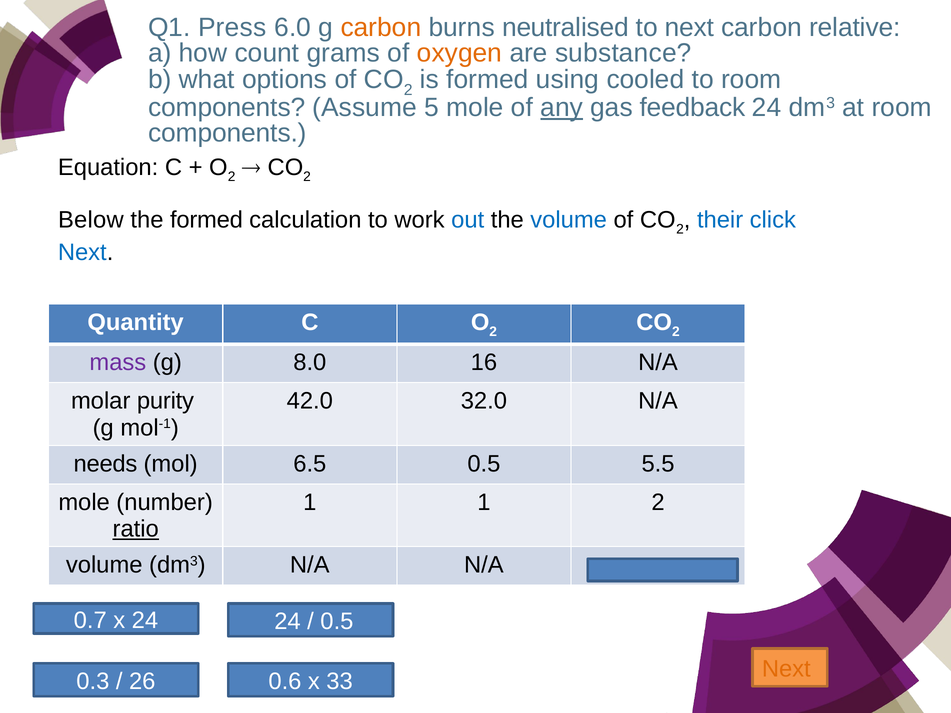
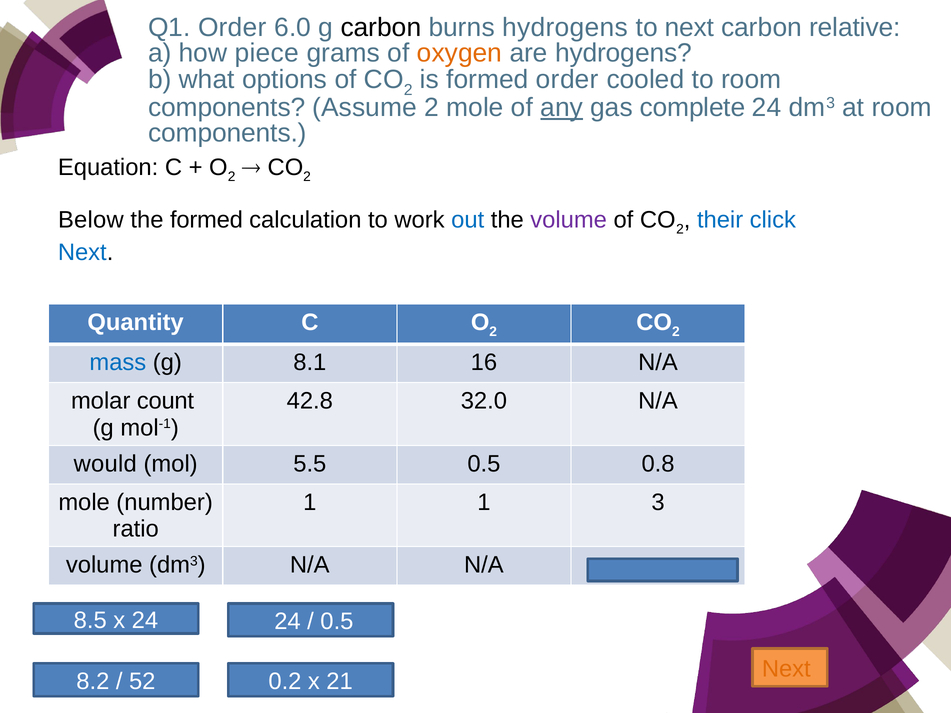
Q1 Press: Press -> Order (232, 28)
carbon colour: orange -> black (381, 28)
burns neutralised: neutralised -> hydrogens (565, 28)
count: count -> piece (267, 53)
are substance: substance -> hydrogens (623, 53)
formed using: using -> order (567, 80)
Assume 5: 5 -> 2 (432, 108)
feedback: feedback -> complete (693, 108)
volume colour: blue -> purple (569, 220)
mass colour: purple -> blue (118, 363)
8.0: 8.0 -> 8.1 (310, 363)
purity: purity -> count (165, 401)
42.0: 42.0 -> 42.8 (310, 401)
needs: needs -> would (105, 464)
6.5: 6.5 -> 5.5 (310, 464)
5.5: 5.5 -> 0.8 (658, 464)
1 2: 2 -> 3 (658, 503)
ratio underline: present -> none (136, 529)
0.7: 0.7 -> 8.5 (90, 620)
0.3: 0.3 -> 8.2 (93, 682)
26: 26 -> 52 (142, 682)
0.6: 0.6 -> 0.2 (285, 682)
33: 33 -> 21 (340, 682)
